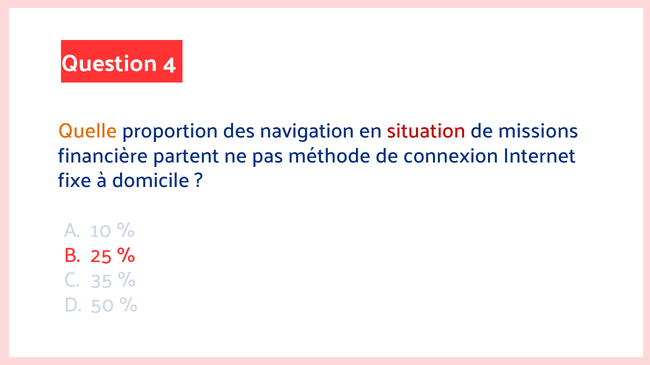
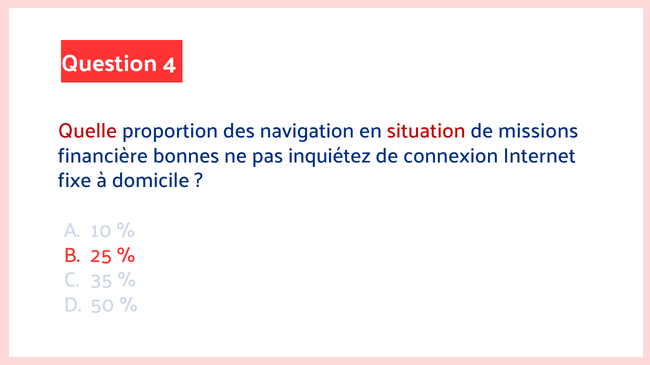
Quelle colour: orange -> red (88, 131)
partent: partent -> bonnes (186, 156)
méthode: méthode -> inquiétez (329, 156)
